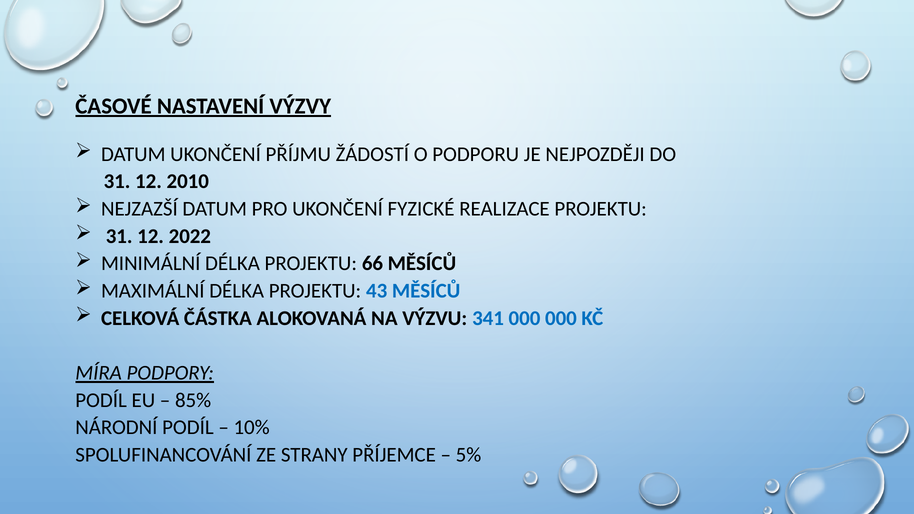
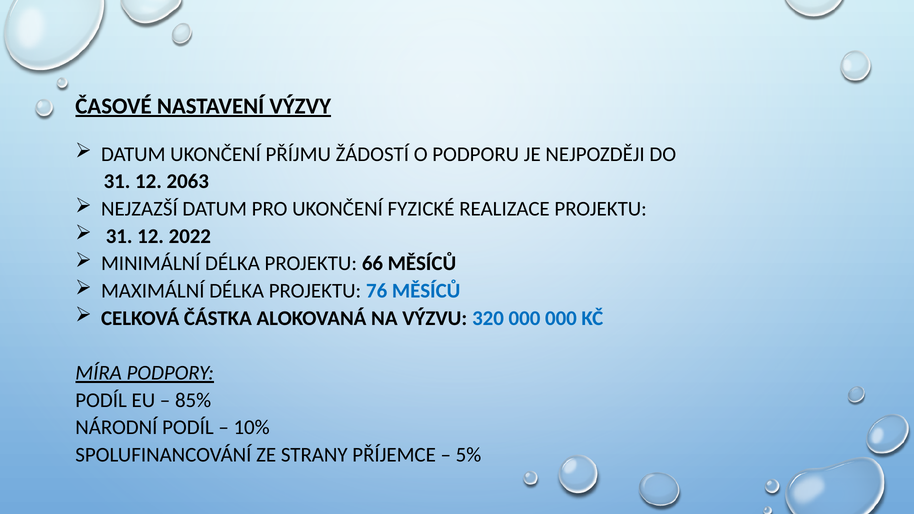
2010: 2010 -> 2063 (188, 181)
43: 43 -> 76 (377, 291)
341: 341 -> 320 (488, 318)
